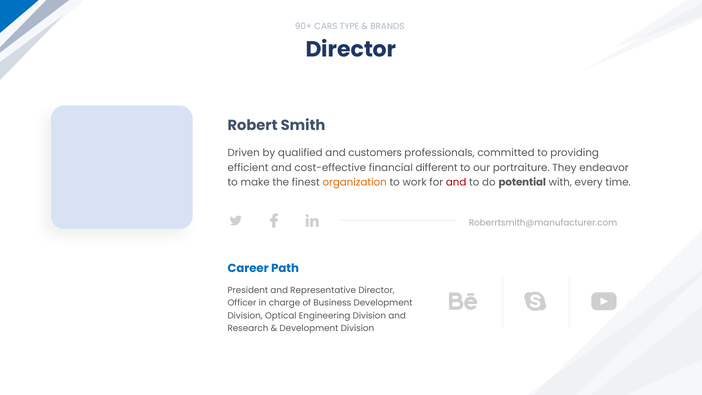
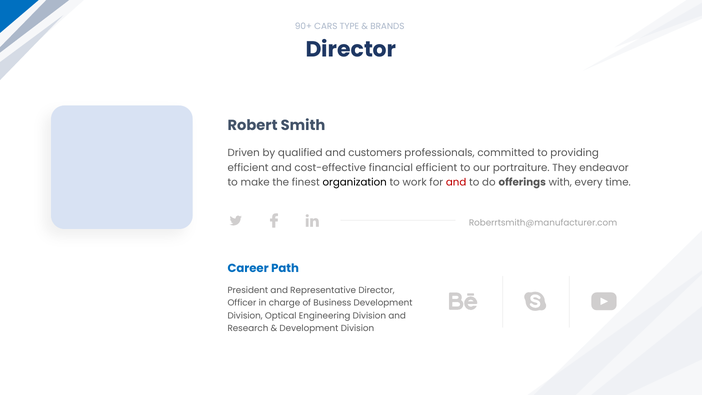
financial different: different -> efficient (436, 168)
organization colour: orange -> black (355, 182)
potential: potential -> offerings (522, 182)
